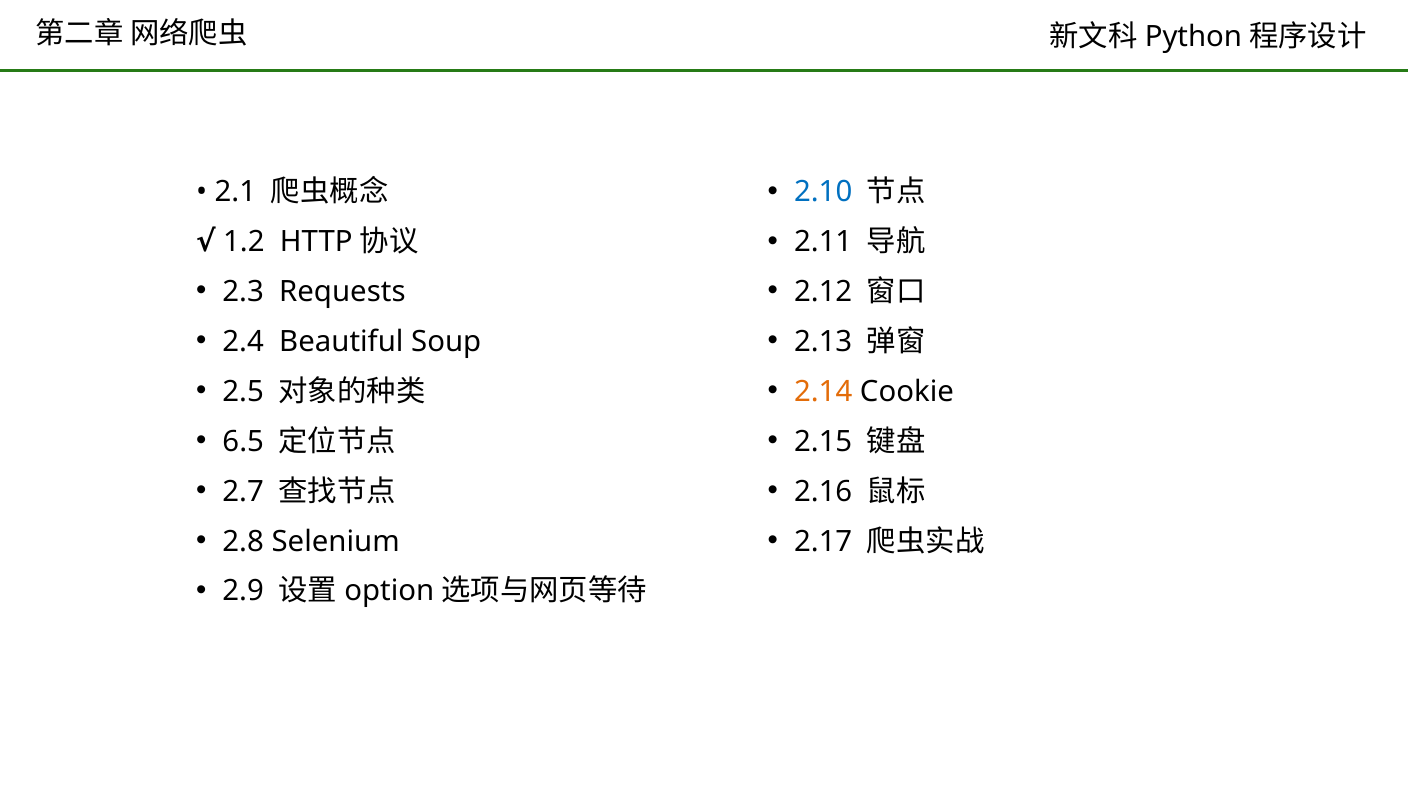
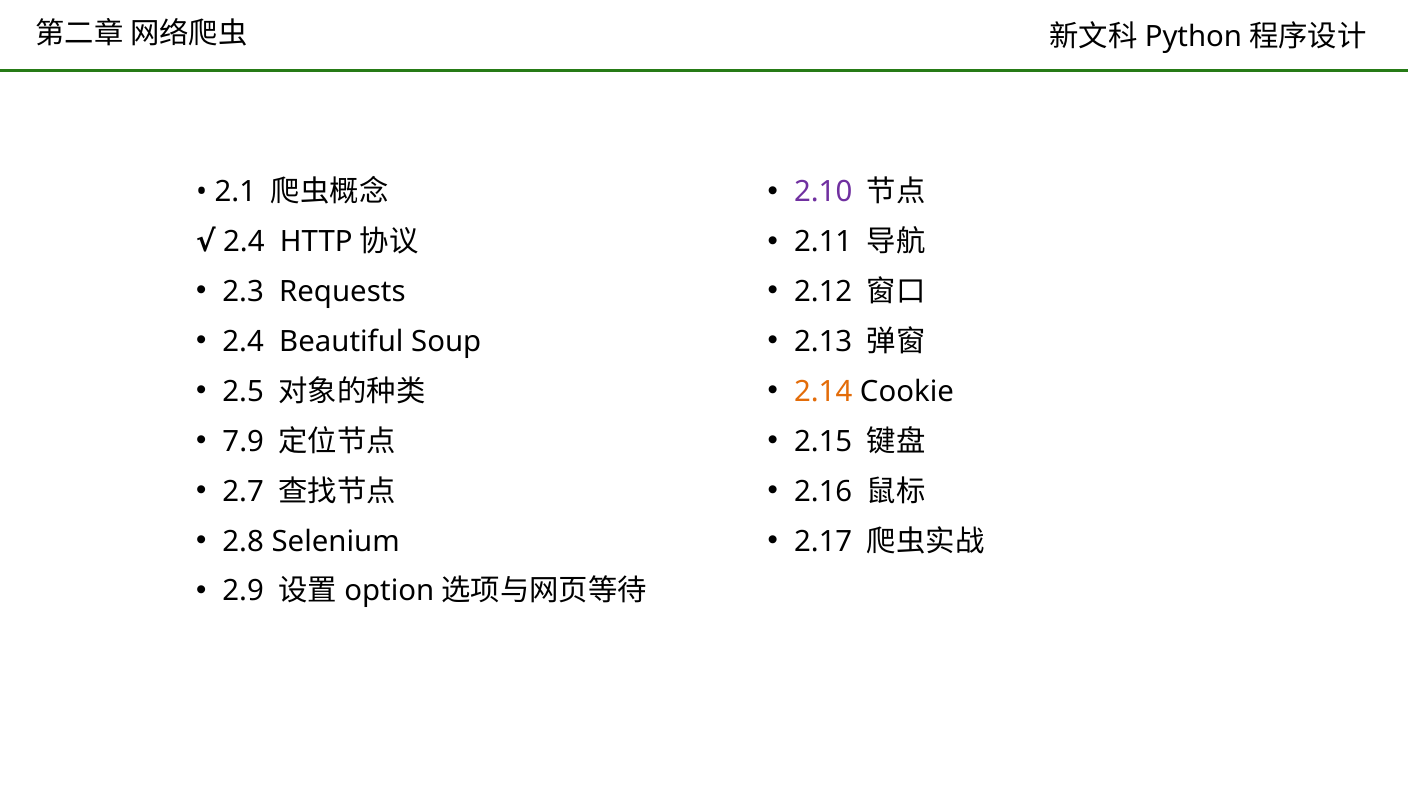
2.10 colour: blue -> purple (823, 192)
1.2: 1.2 -> 2.4 (244, 242)
6.5: 6.5 -> 7.9 (243, 442)
